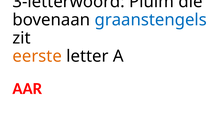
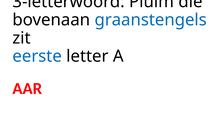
eerste colour: orange -> blue (37, 56)
